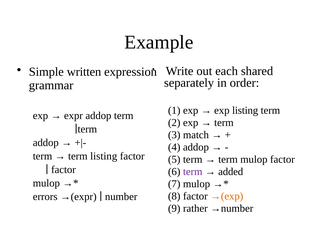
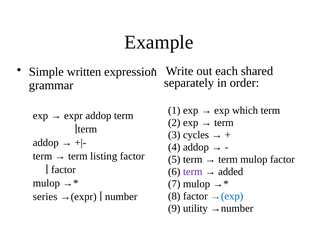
exp listing: listing -> which (245, 111)
match: match -> cycles (196, 135)
→(exp colour: orange -> blue (227, 197)
errors: errors -> series (45, 197)
rather: rather -> utility (195, 209)
